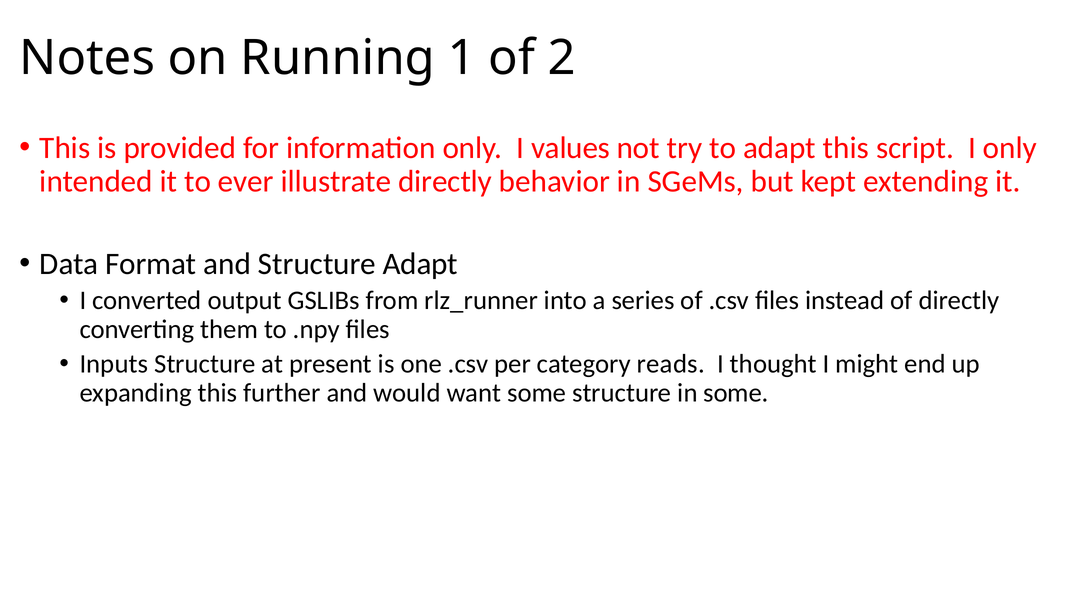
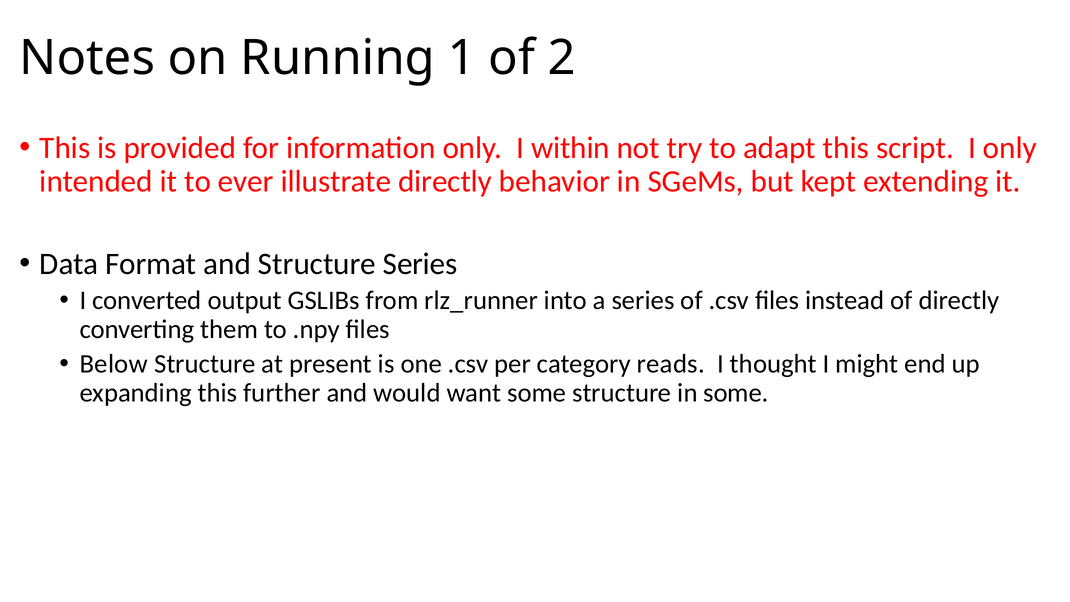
values: values -> within (571, 148)
Structure Adapt: Adapt -> Series (420, 264)
Inputs: Inputs -> Below (114, 364)
